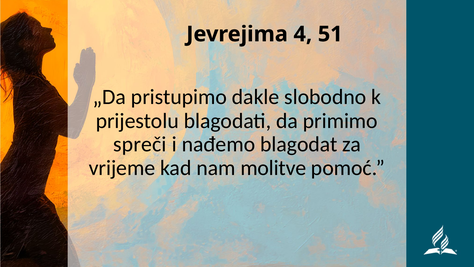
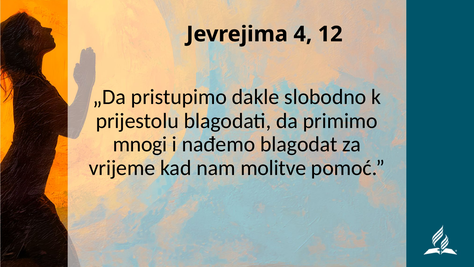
51: 51 -> 12 (330, 34)
spreči: spreči -> mnogi (140, 144)
